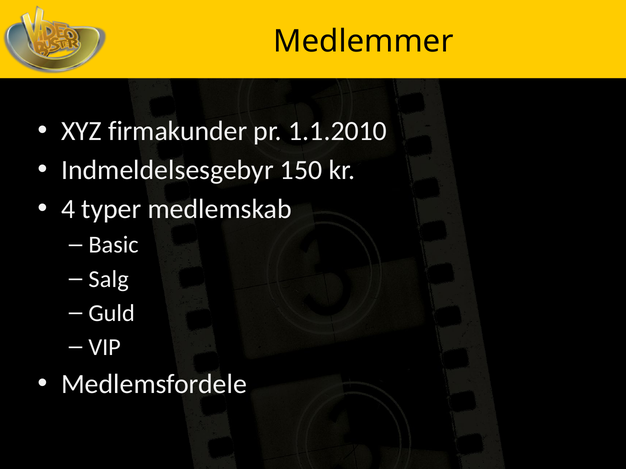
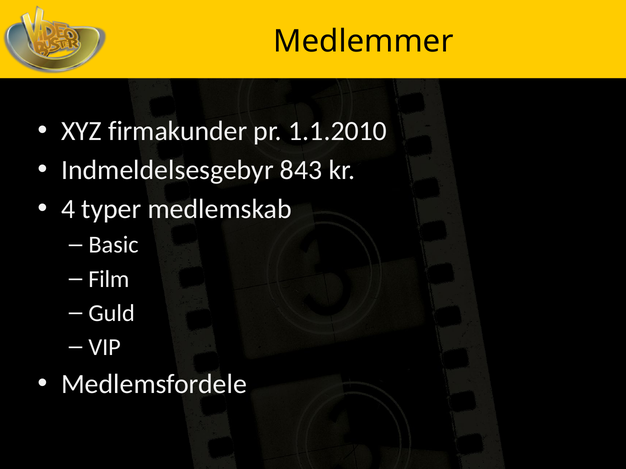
150: 150 -> 843 (301, 170)
Salg: Salg -> Film (109, 279)
